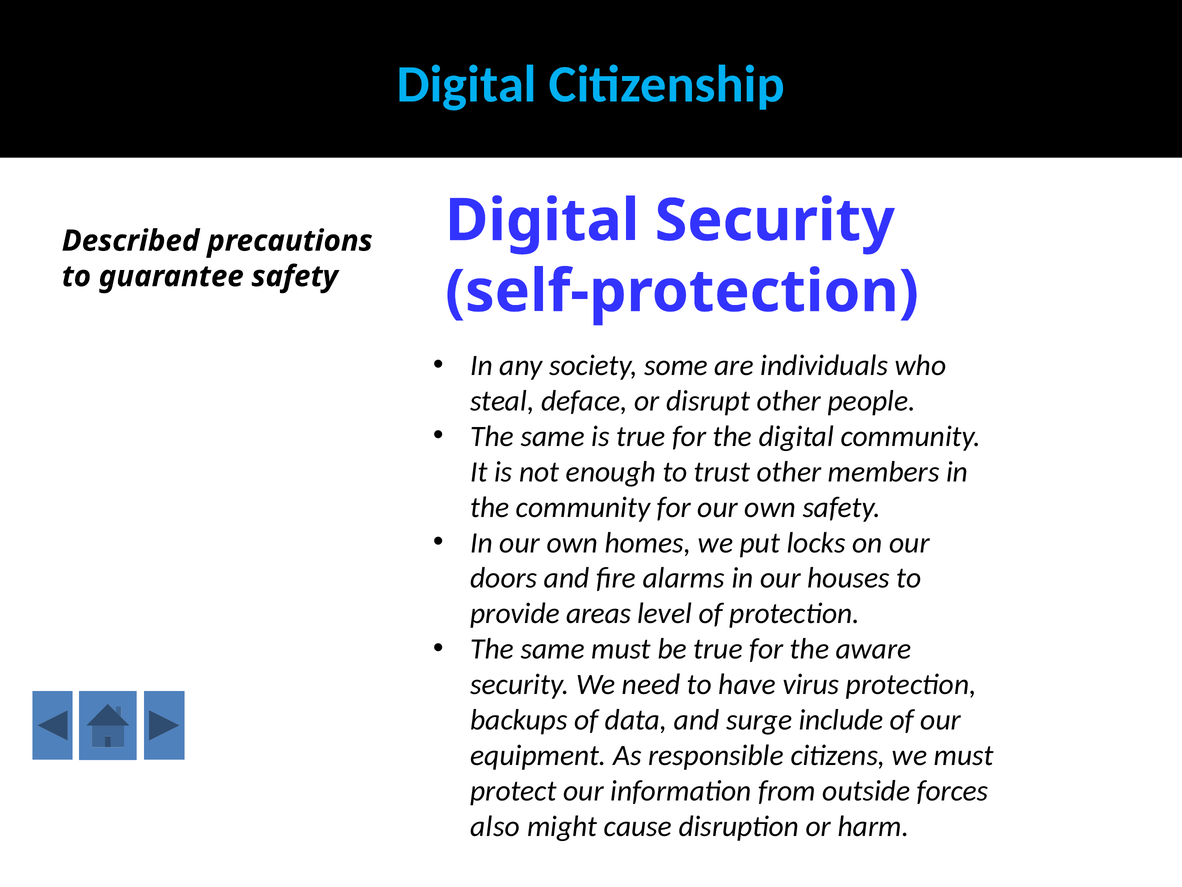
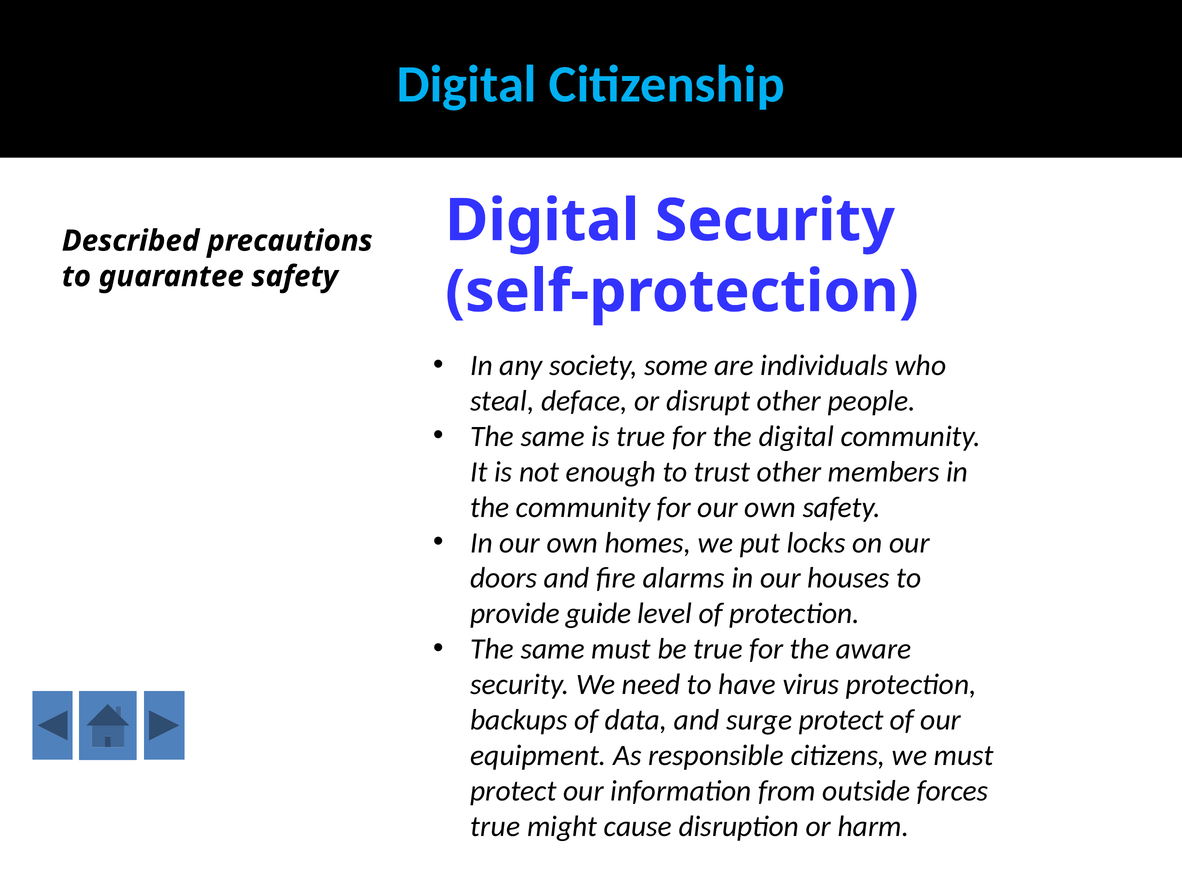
areas: areas -> guide (599, 613)
surge include: include -> protect (841, 720)
also: also -> true (495, 826)
